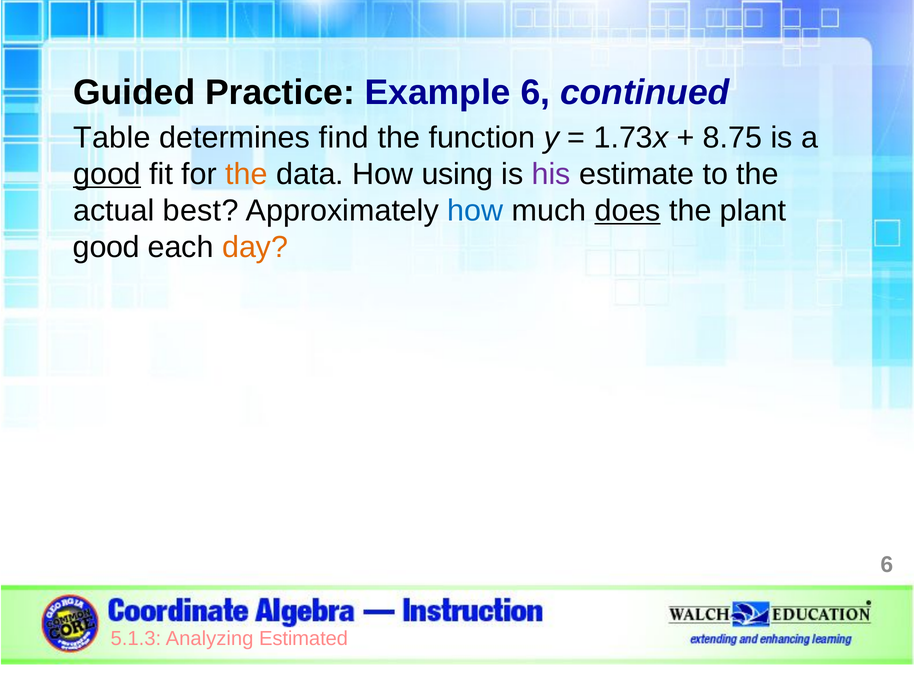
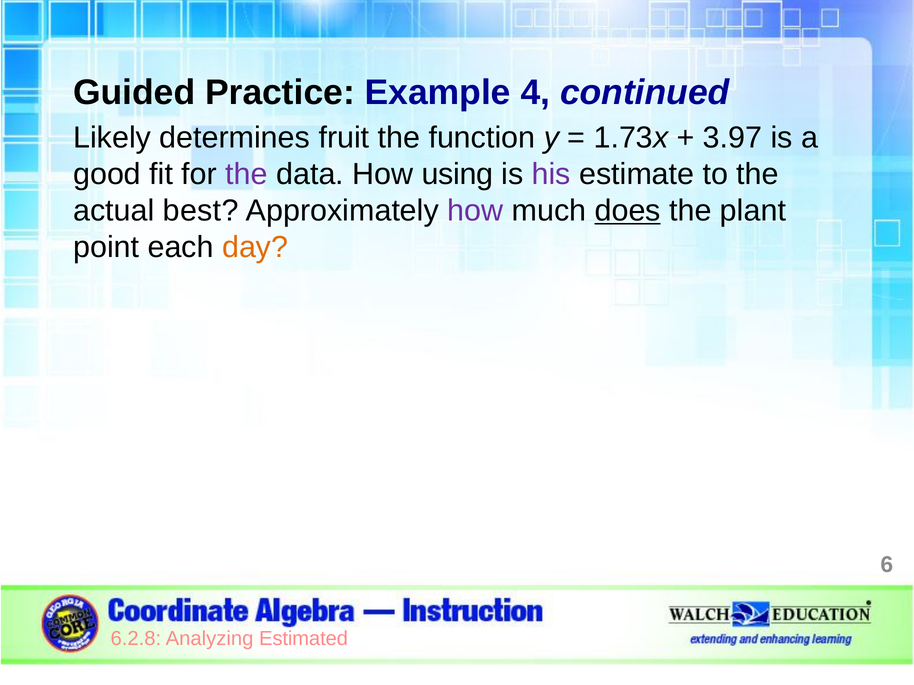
Example 6: 6 -> 4 (535, 92)
Table: Table -> Likely (112, 138)
find: find -> fruit (344, 138)
8.75: 8.75 -> 3.97 (733, 138)
good underline: present -> none (107, 174)
the colour: orange -> purple (247, 174)
how colour: blue -> purple (475, 211)
good: good -> point (106, 247)
5.1.3: 5.1.3 -> 6.2.8 (136, 639)
